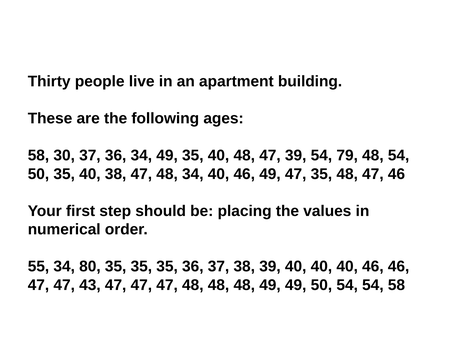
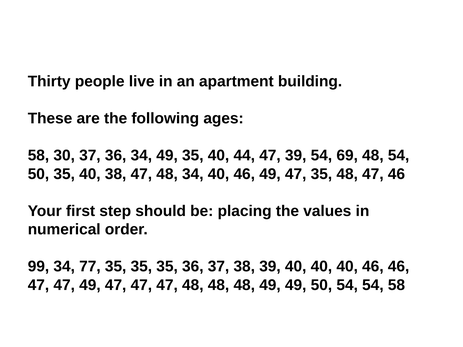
40 48: 48 -> 44 (244, 156)
79: 79 -> 69 (347, 156)
55: 55 -> 99 (38, 267)
80: 80 -> 77 (90, 267)
47 43: 43 -> 49 (90, 285)
